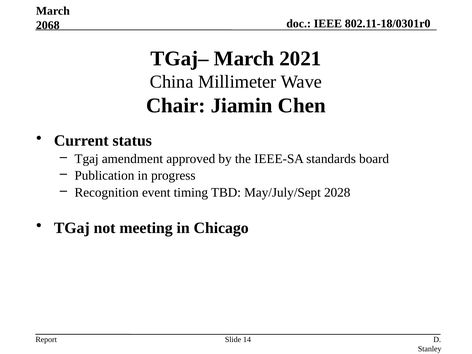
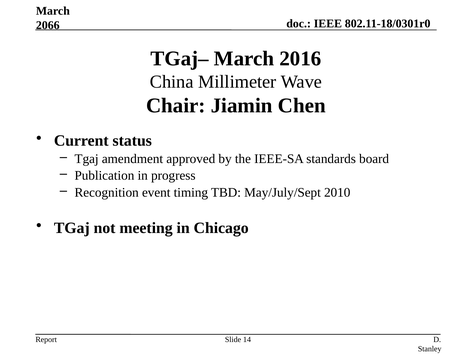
2068: 2068 -> 2066 (48, 25)
2021: 2021 -> 2016 (300, 58)
2028: 2028 -> 2010 (337, 192)
